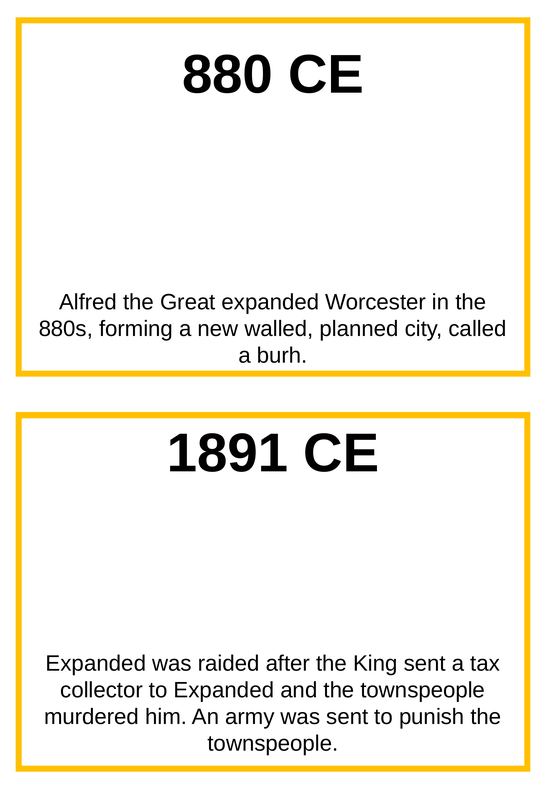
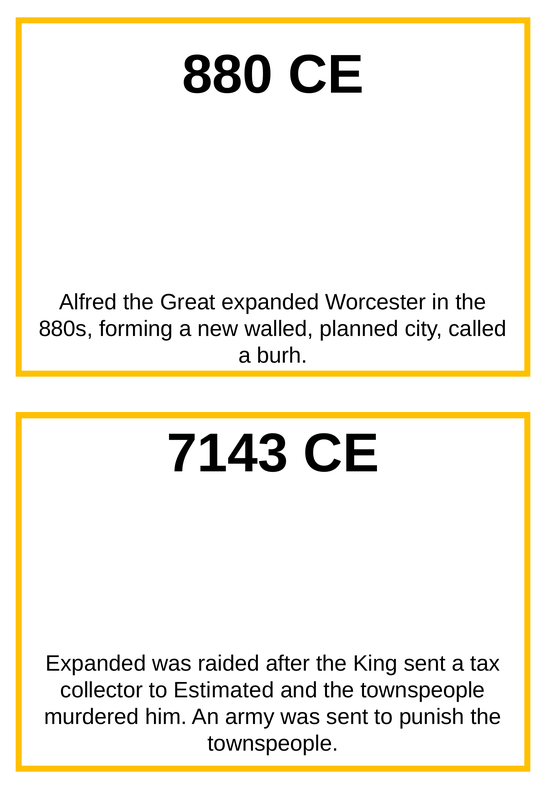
1891: 1891 -> 7143 (227, 453)
to Expanded: Expanded -> Estimated (224, 690)
